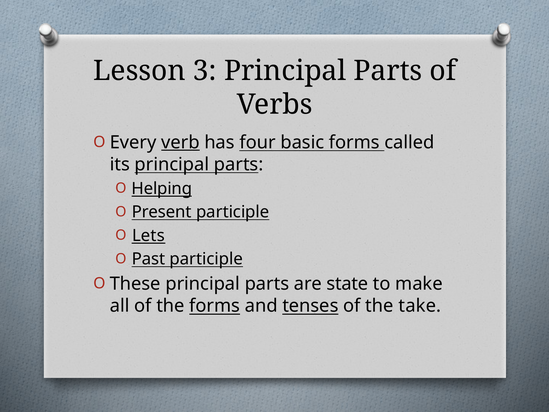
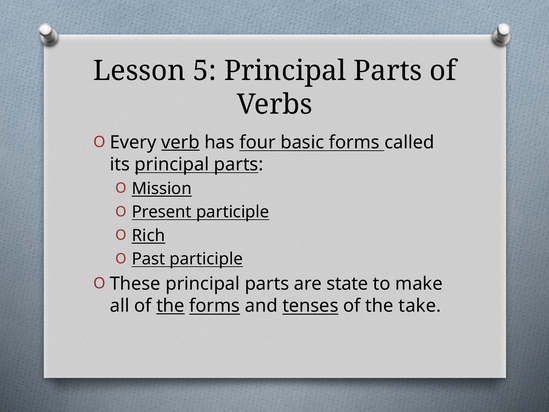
3: 3 -> 5 (205, 71)
Helping: Helping -> Mission (162, 188)
Lets: Lets -> Rich (148, 235)
the underline: none -> present (170, 306)
